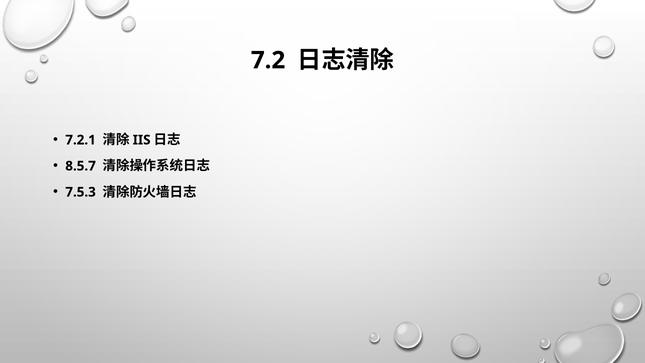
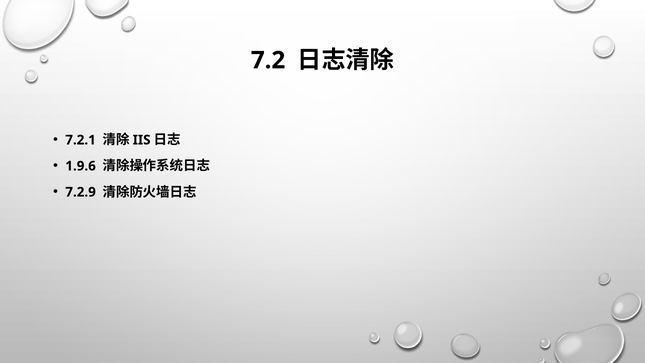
8.5.7: 8.5.7 -> 1.9.6 (81, 166)
7.5.3: 7.5.3 -> 7.2.9 (81, 192)
